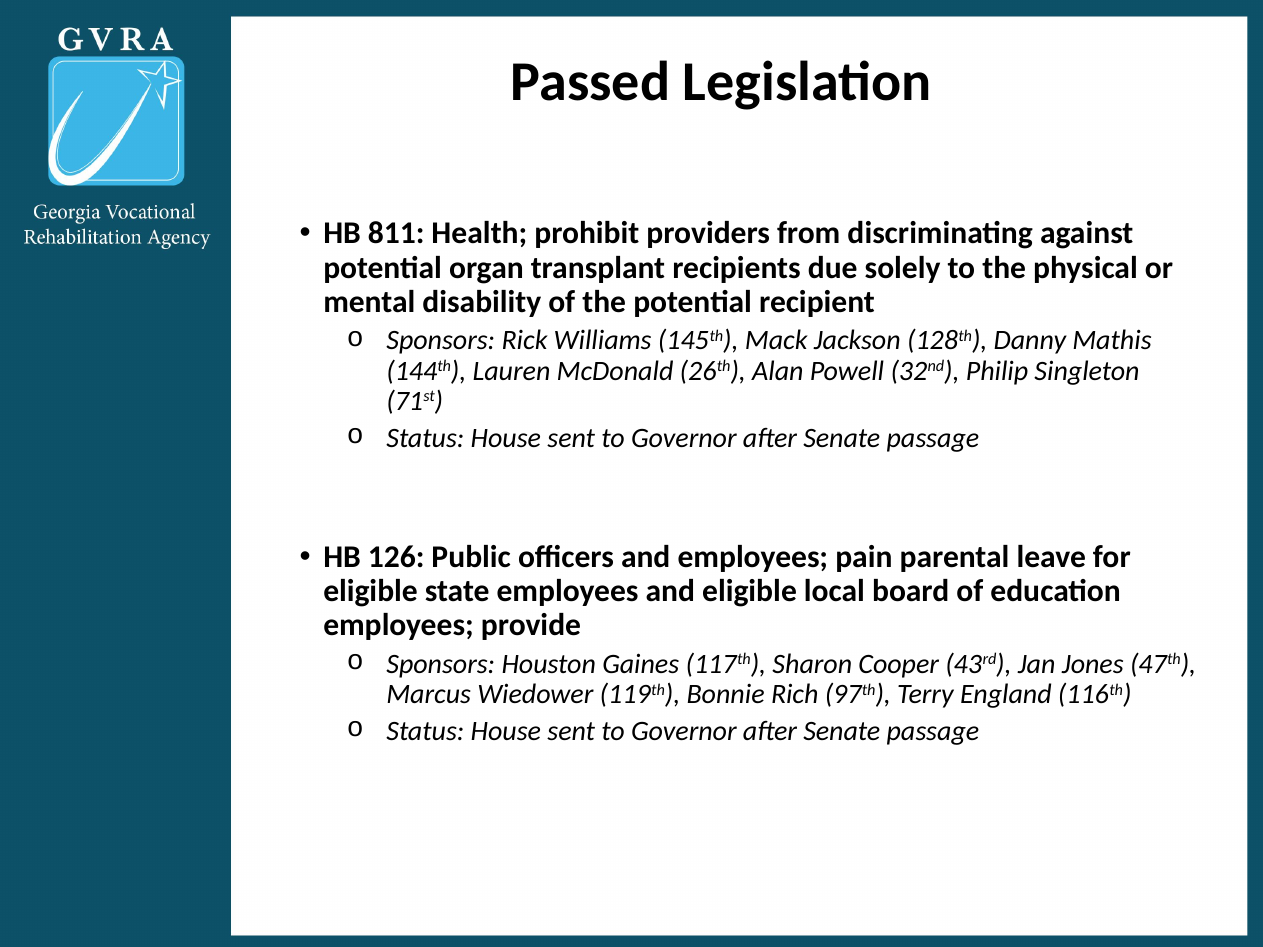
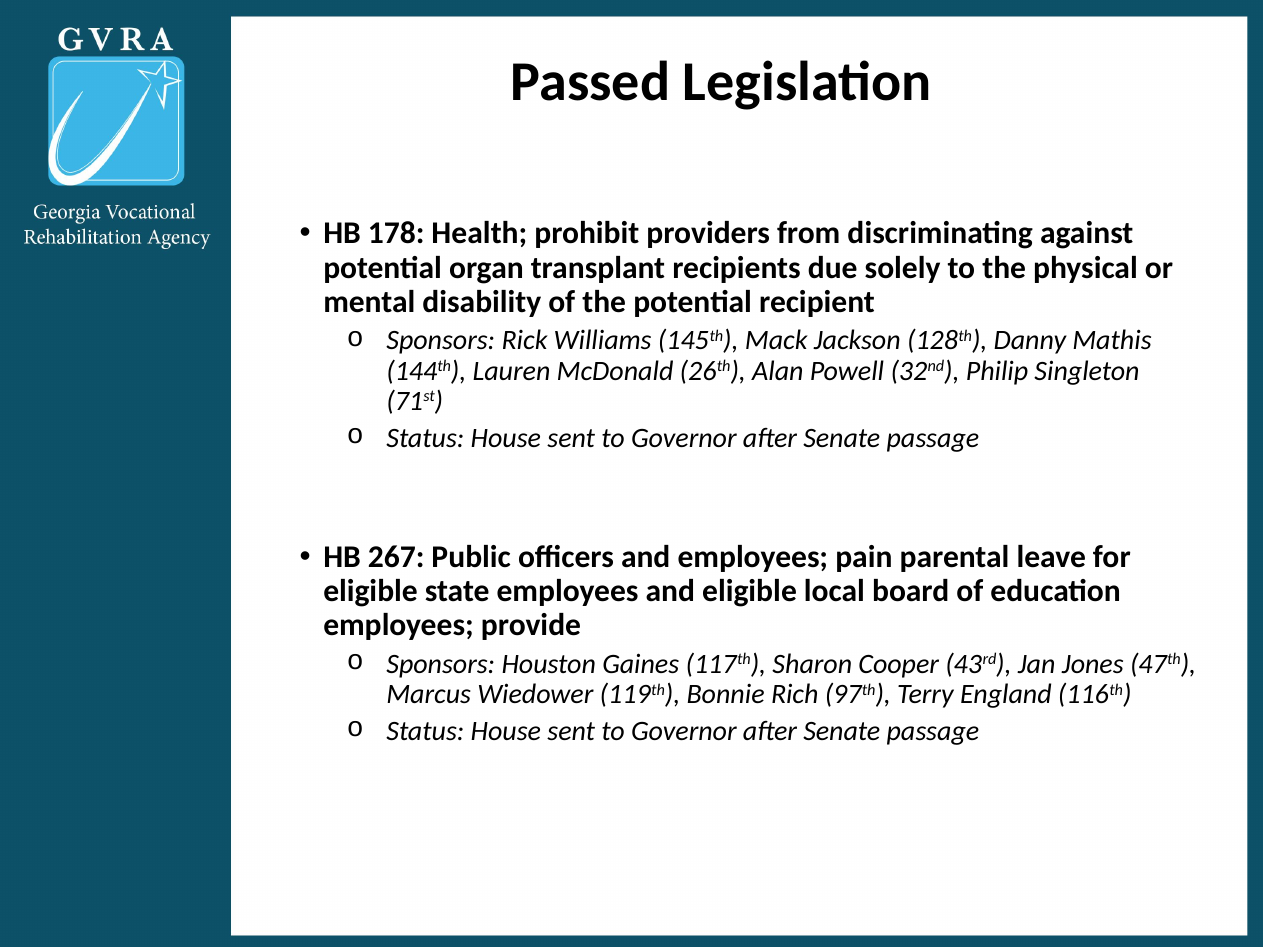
811: 811 -> 178 (396, 234)
126: 126 -> 267 (396, 557)
